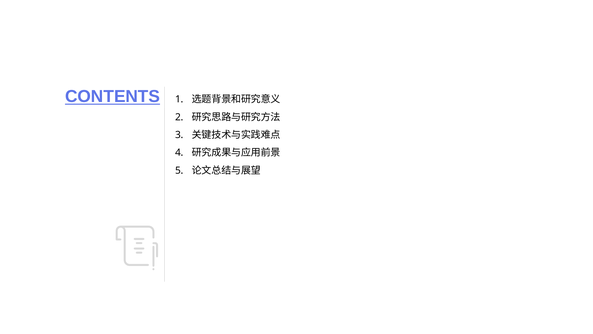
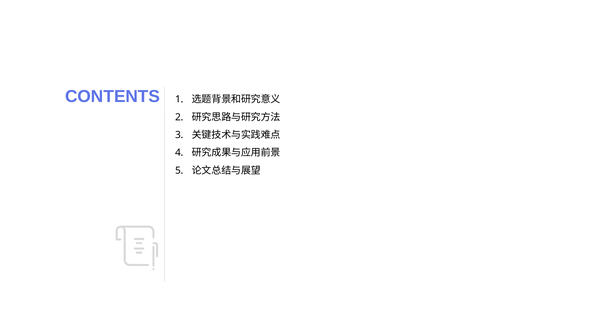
CONTENTS underline: present -> none (113, 96)
